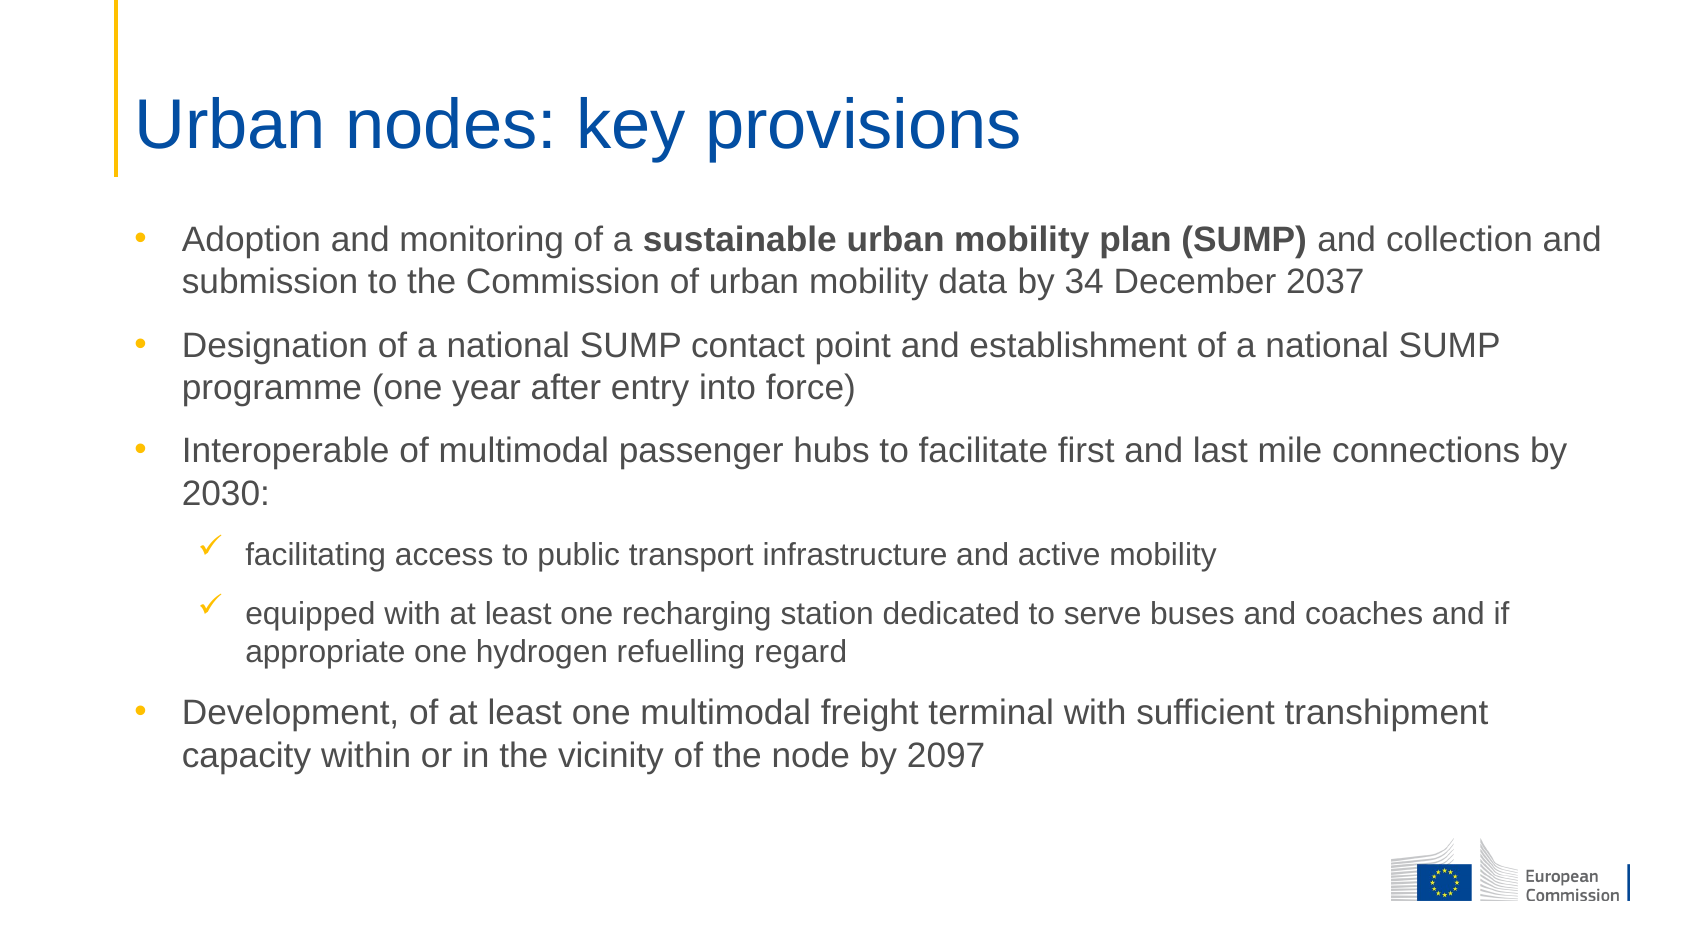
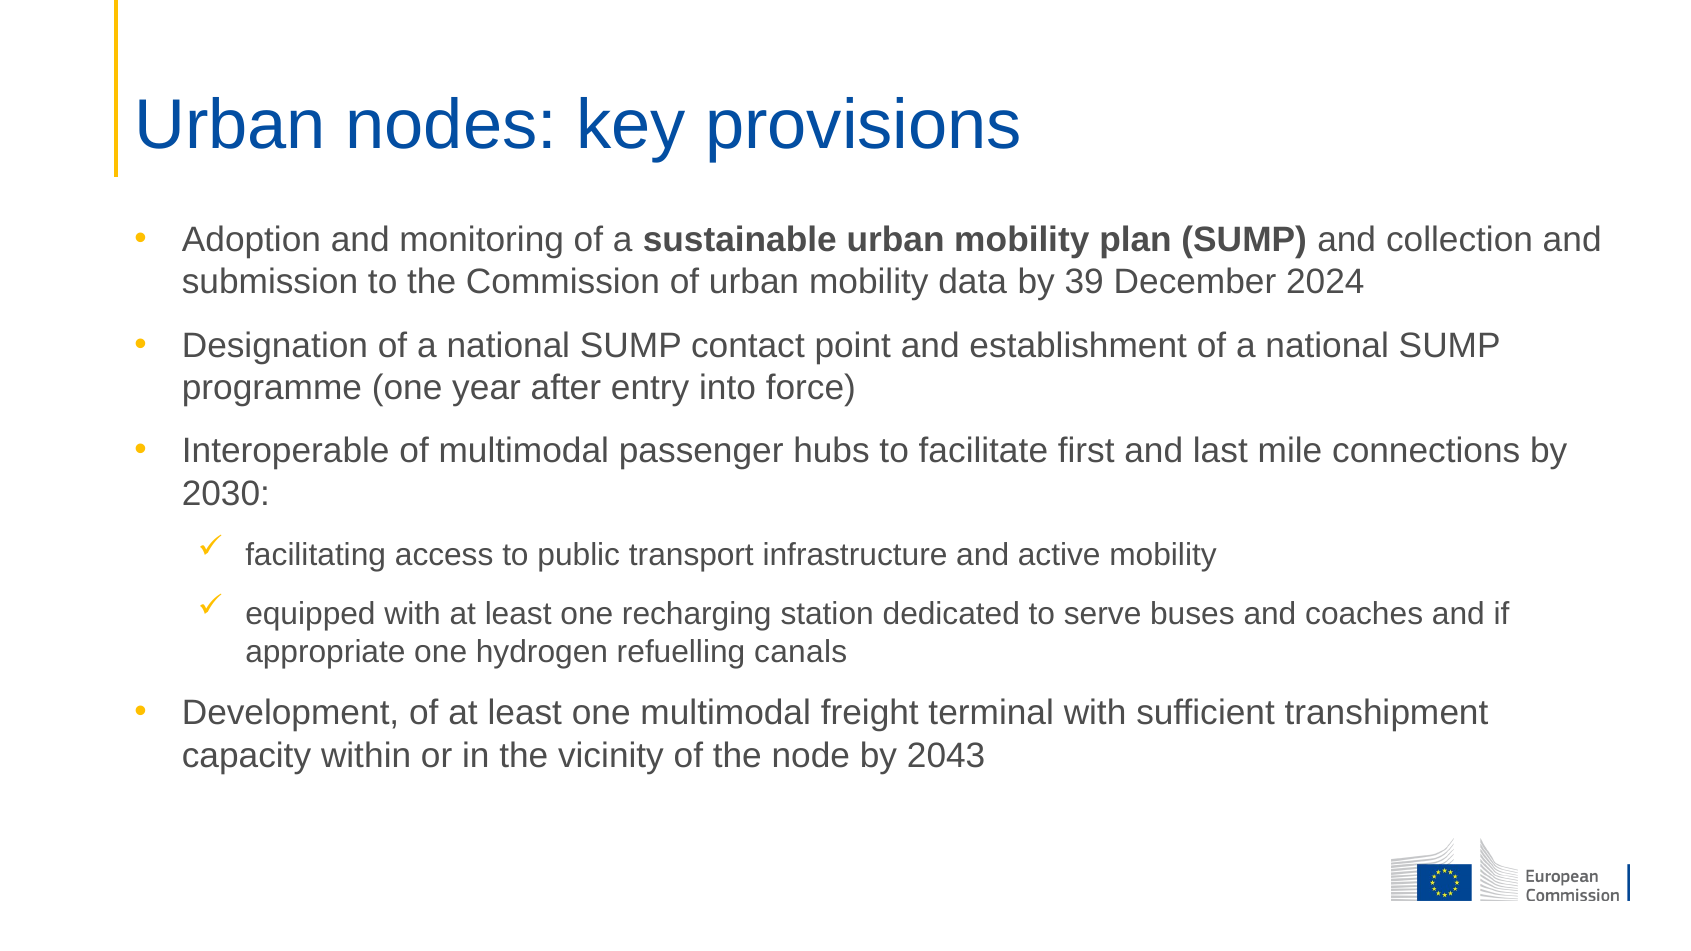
34: 34 -> 39 (1084, 282)
2037: 2037 -> 2024 (1325, 282)
regard: regard -> canals (801, 652)
2097: 2097 -> 2043 (946, 756)
